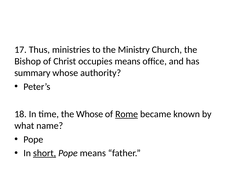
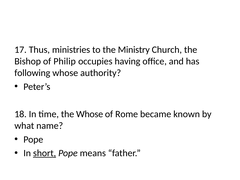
Christ: Christ -> Philip (65, 61)
occupies means: means -> having (127, 61)
summary: summary -> following (32, 73)
Rome underline: present -> none (127, 114)
